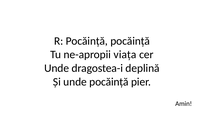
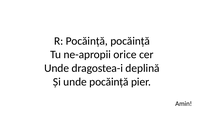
viața: viața -> orice (125, 54)
